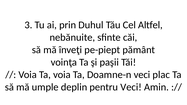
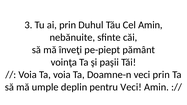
Cel Altfel: Altfel -> Amin (150, 25)
veci plac: plac -> prin (161, 75)
